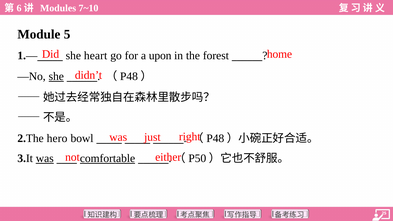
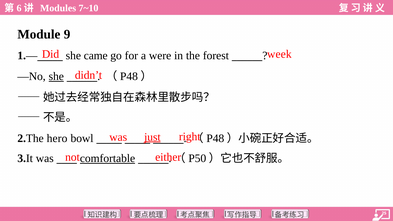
5: 5 -> 9 (67, 34)
home: home -> week (279, 54)
heart: heart -> came (96, 56)
upon: upon -> were (160, 56)
just underline: none -> present (152, 137)
was underline: present -> none (45, 159)
